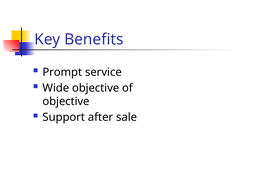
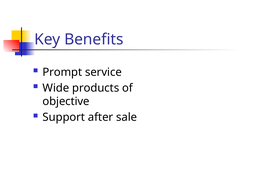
Wide objective: objective -> products (96, 88)
